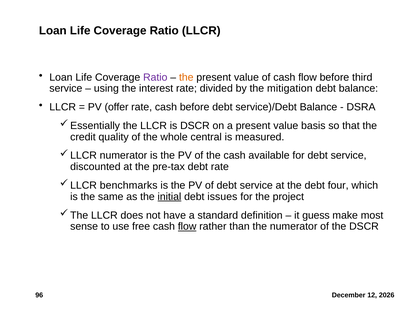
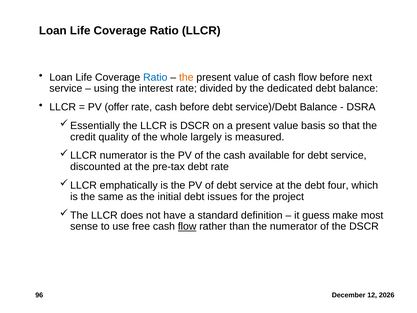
Ratio colour: purple -> blue (155, 77)
third: third -> next (362, 77)
mitigation: mitigation -> dedicated (290, 88)
central: central -> largely (206, 137)
benchmarks: benchmarks -> emphatically (129, 185)
initial underline: present -> none (169, 196)
